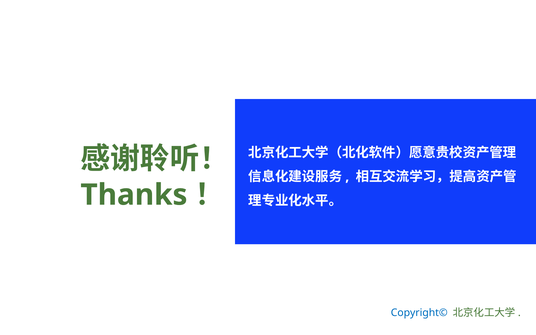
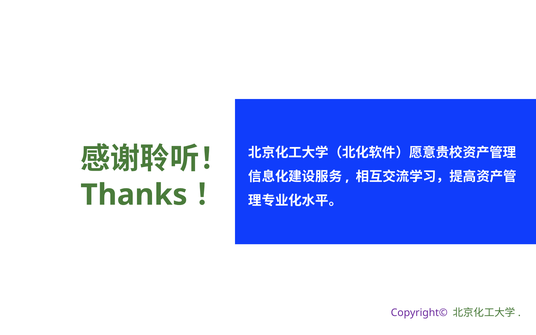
Copyright© colour: blue -> purple (419, 313)
